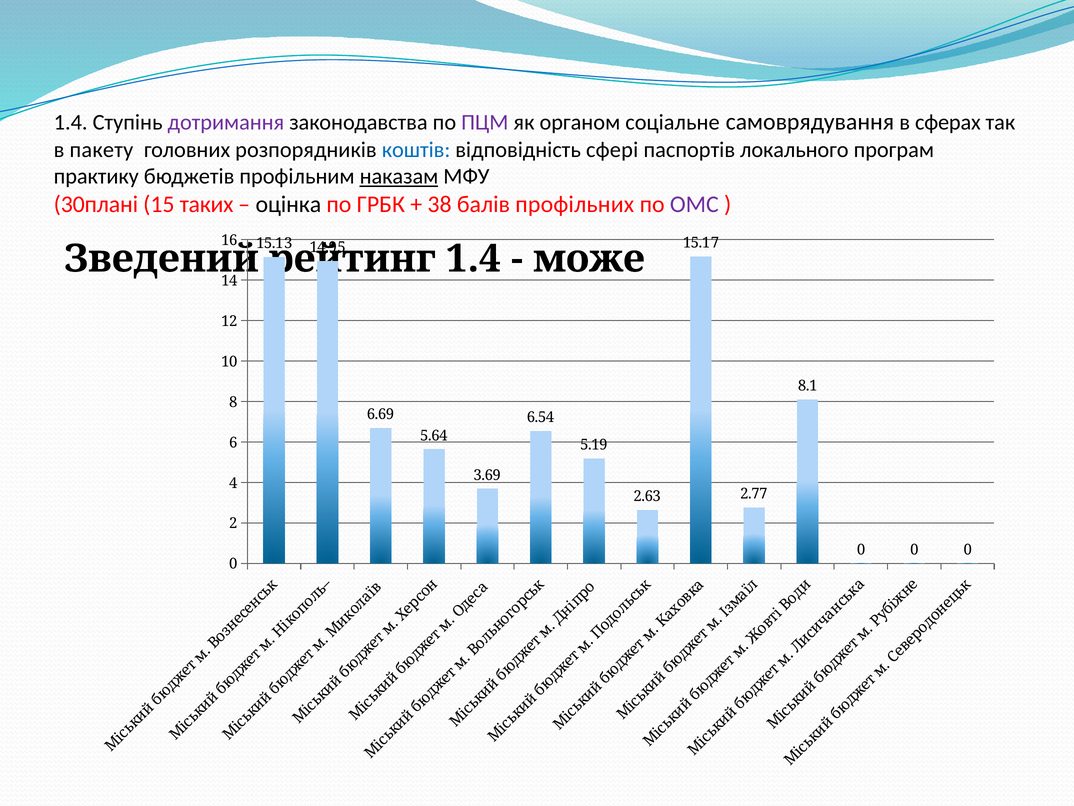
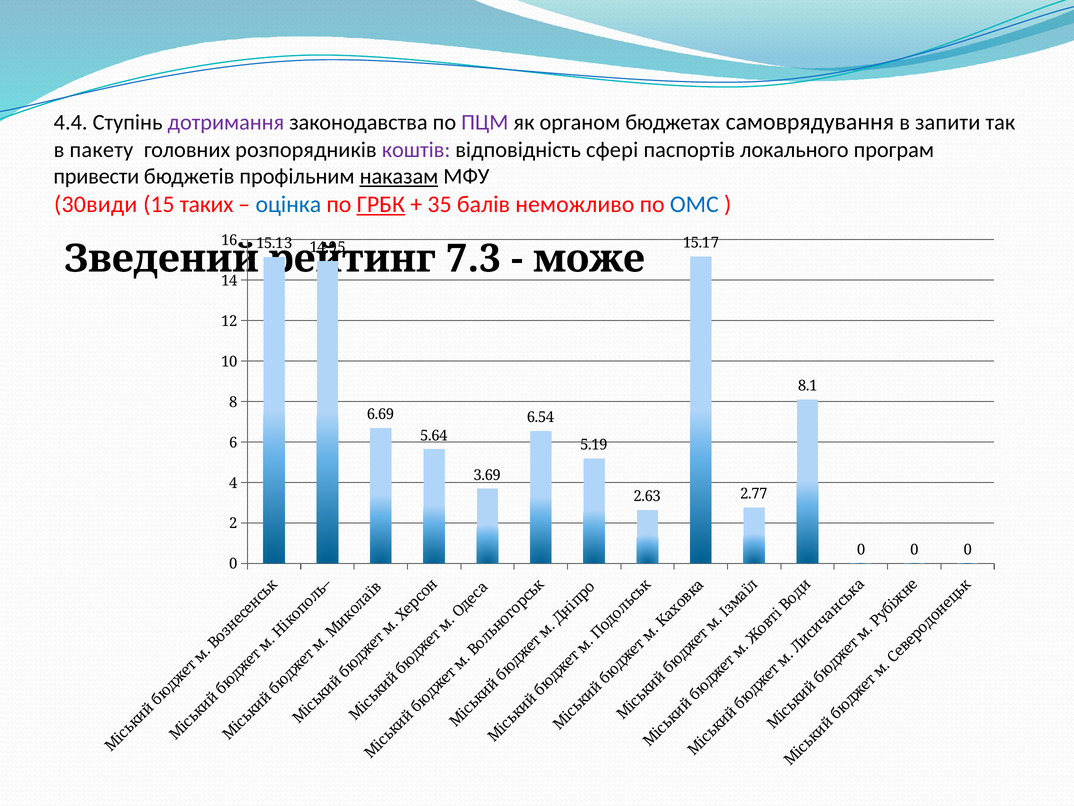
1.4: 1.4 -> 4.4 (71, 122)
соціальне: соціальне -> бюджетах (673, 122)
сферах: сферах -> запити (948, 122)
коштів colour: blue -> purple (416, 150)
практику: практику -> привести (96, 176)
30плані: 30плані -> 30види (96, 204)
оцінка colour: black -> blue (288, 204)
ГРБК underline: none -> present (381, 204)
38: 38 -> 35 (440, 204)
профільних: профільних -> неможливо (575, 204)
ОМС colour: purple -> blue (694, 204)
1.4: 1.4 -> 7.3 (473, 259)
